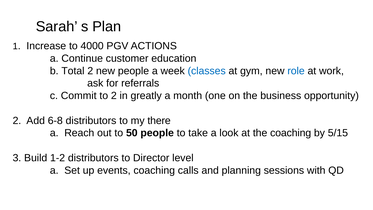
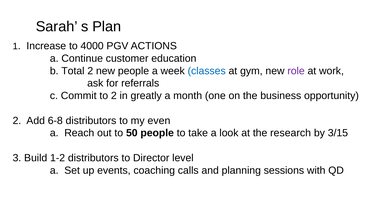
role colour: blue -> purple (296, 71)
there: there -> even (159, 121)
the coaching: coaching -> research (291, 133)
5/15: 5/15 -> 3/15 (338, 133)
